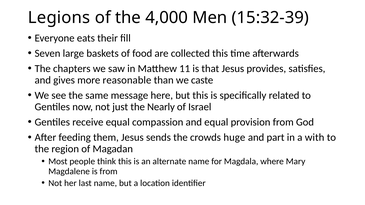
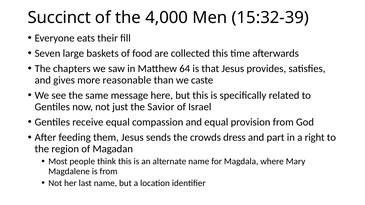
Legions: Legions -> Succinct (59, 18)
11: 11 -> 64 (185, 69)
Nearly: Nearly -> Savior (161, 107)
huge: huge -> dress (234, 138)
with: with -> right (315, 138)
